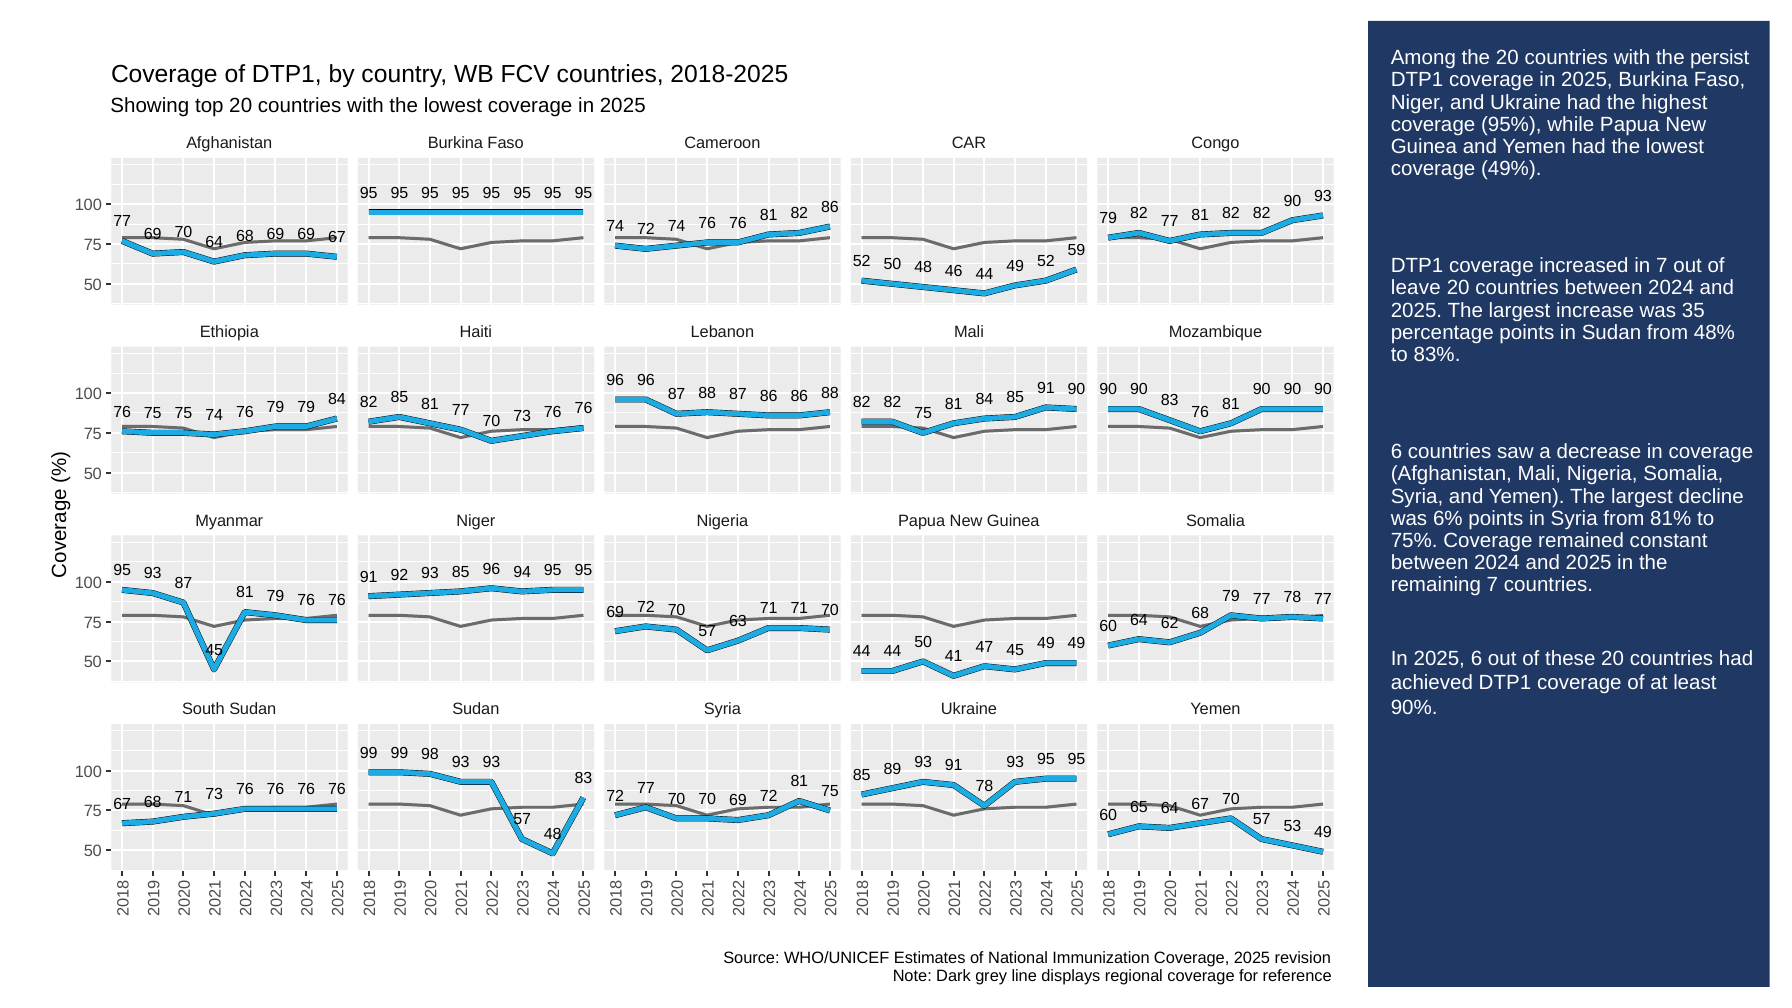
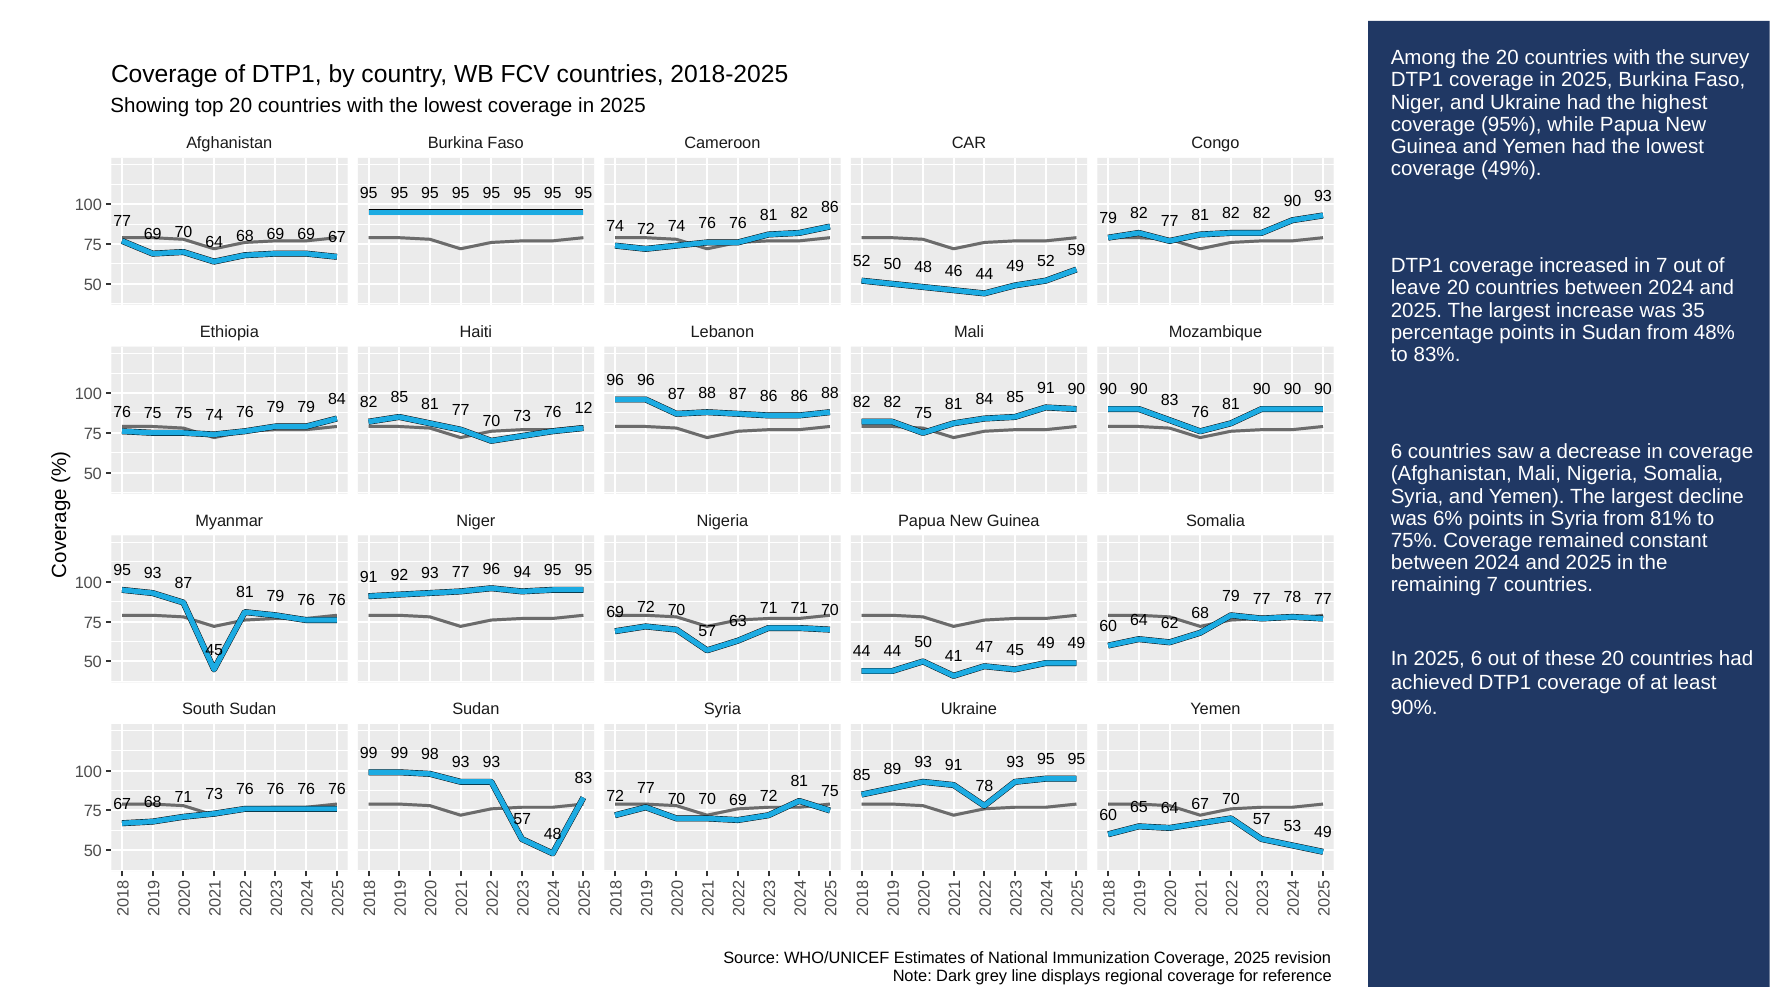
persist: persist -> survey (1720, 58)
70 73 76 76: 76 -> 12 (584, 409)
93 85: 85 -> 77 (461, 572)
